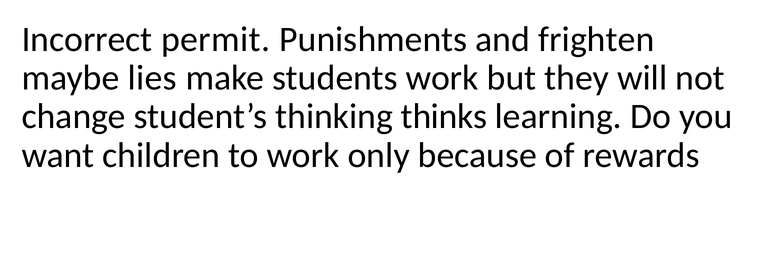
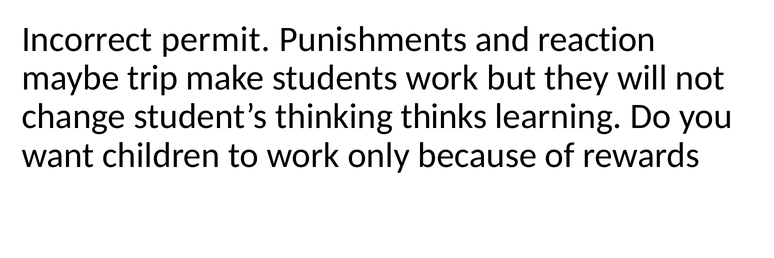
frighten: frighten -> reaction (597, 39)
lies: lies -> trip (153, 78)
